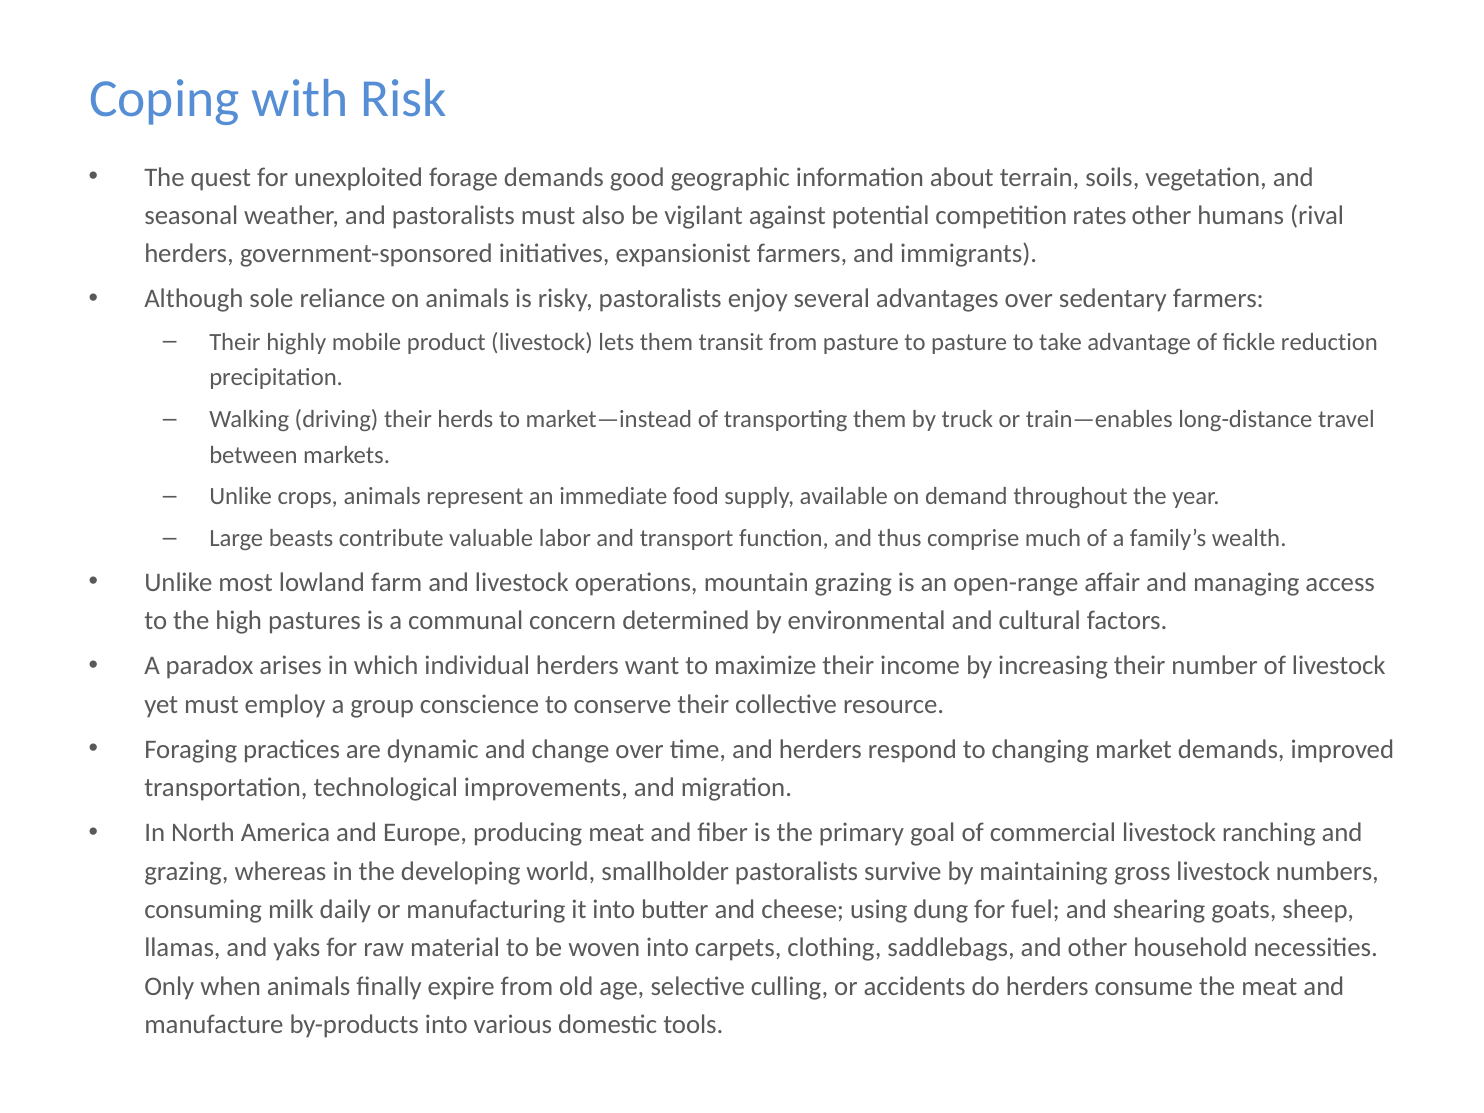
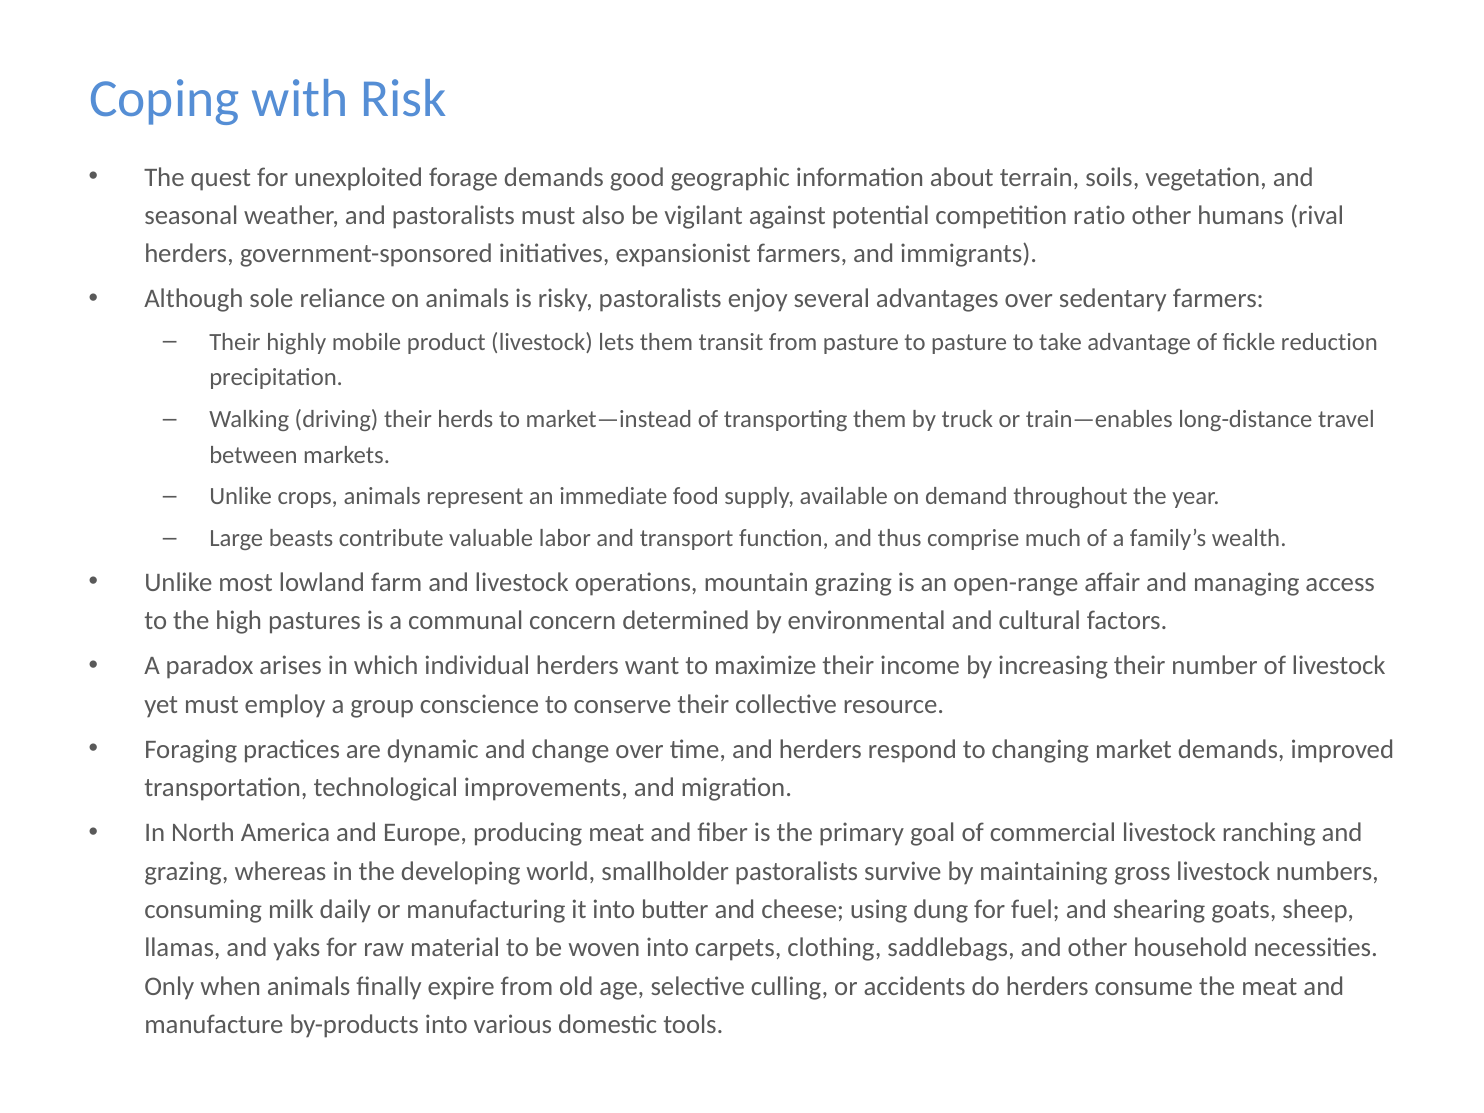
rates: rates -> ratio (1099, 216)
